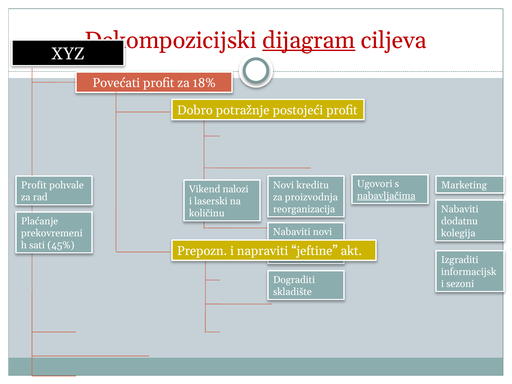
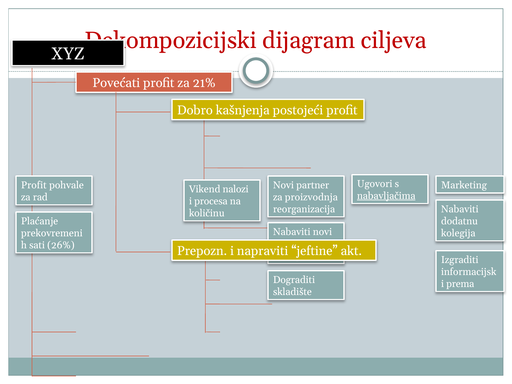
dijagram underline: present -> none (309, 40)
18%: 18% -> 21% (204, 83)
potražnje: potražnje -> kašnjenja (243, 110)
kreditu: kreditu -> partner (313, 185)
laserski: laserski -> procesa (211, 201)
45%: 45% -> 26% (61, 245)
sezoni: sezoni -> prema (460, 284)
